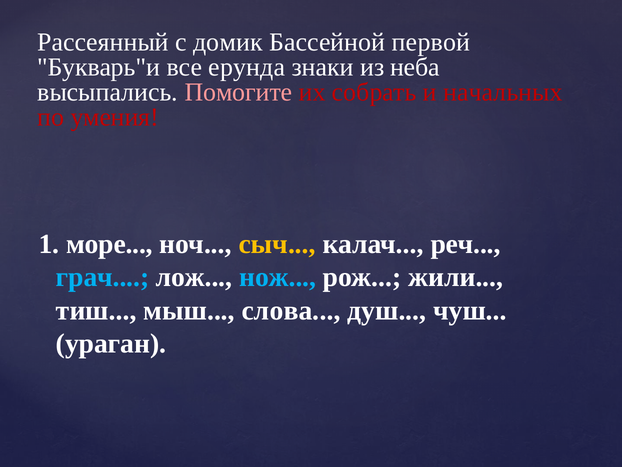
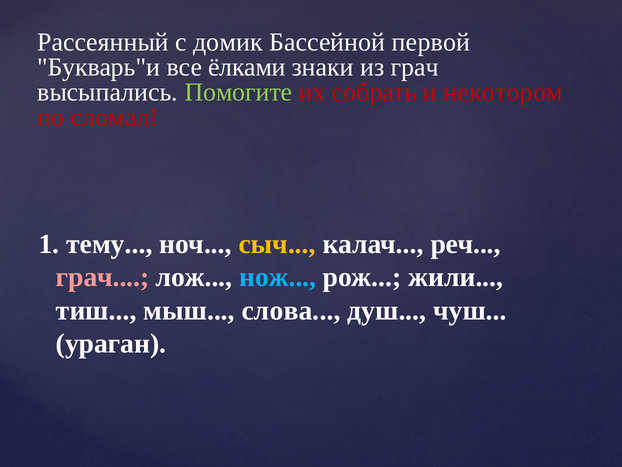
ерунда: ерунда -> ёлками (247, 67)
из неба: неба -> грач (415, 67)
Помогите colour: pink -> light green (238, 92)
начальных: начальных -> некотором (503, 92)
умения: умения -> сломал (115, 117)
море: море -> тему (109, 244)
грач colour: light blue -> pink (103, 277)
